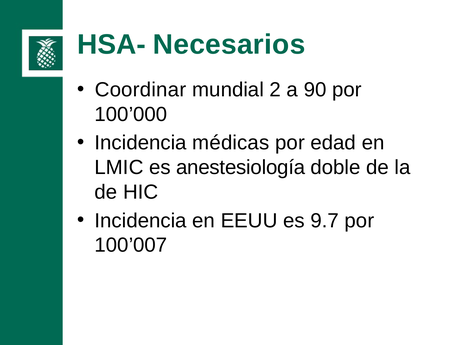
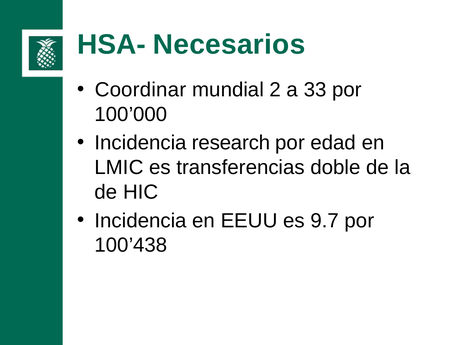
90: 90 -> 33 (315, 90)
médicas: médicas -> research (231, 143)
anestesiología: anestesiología -> transferencias (241, 167)
100’007: 100’007 -> 100’438 (131, 245)
